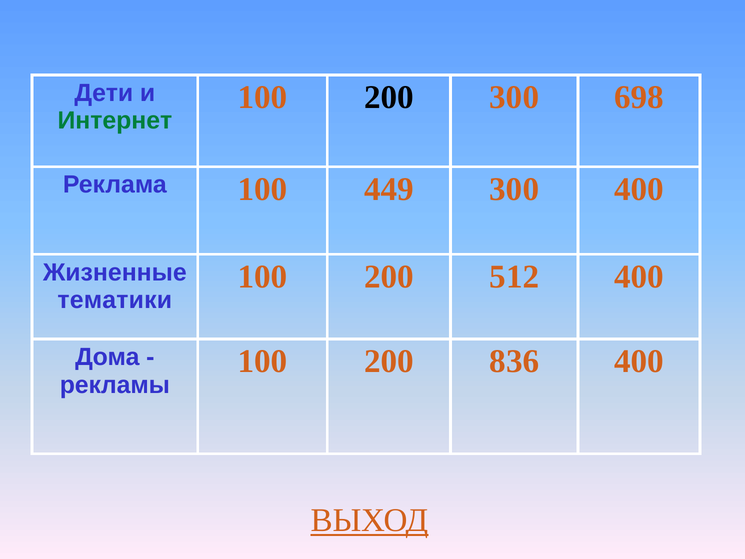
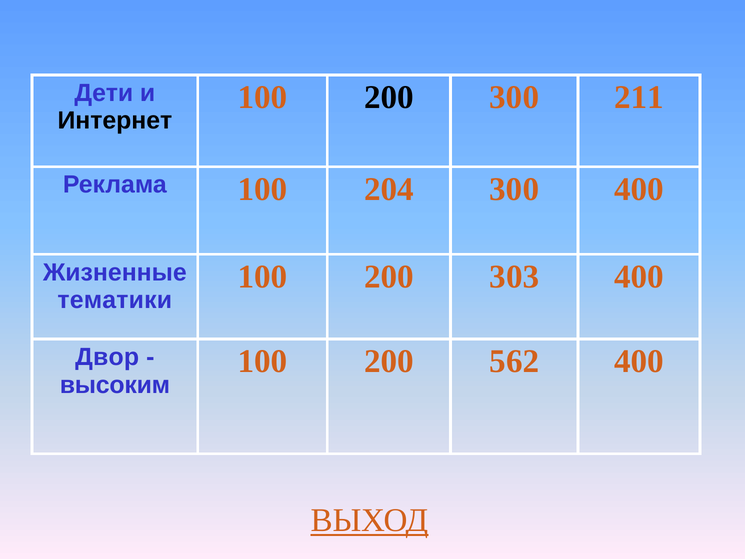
698: 698 -> 211 (639, 97)
Интернет colour: green -> black (115, 121)
449: 449 -> 204 (389, 189)
512: 512 -> 303 (514, 277)
Дома: Дома -> Двор (107, 357)
836: 836 -> 562 (514, 361)
рекламы: рекламы -> высоким (115, 385)
